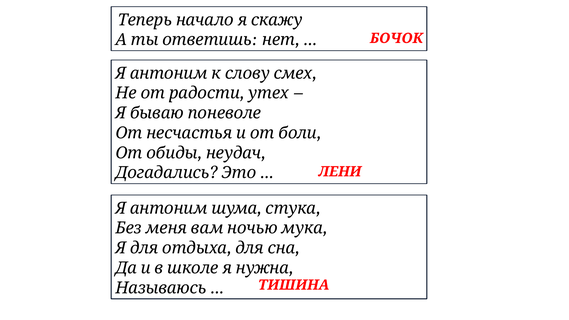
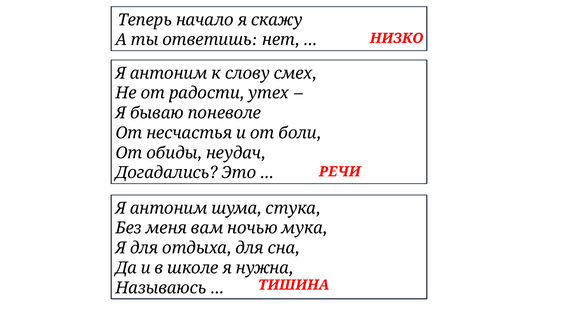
БОЧОК: БОЧОК -> НИЗКО (397, 38)
ЛЕНИ: ЛЕНИ -> РЕЧИ (340, 172)
